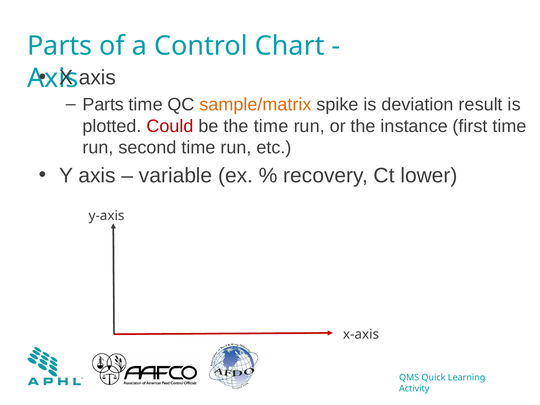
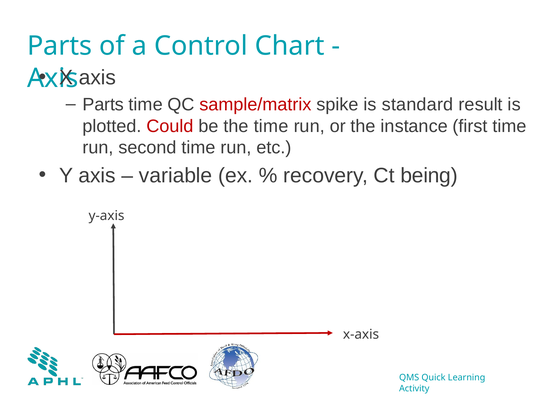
sample/matrix colour: orange -> red (256, 104)
deviation: deviation -> standard (418, 104)
lower: lower -> being (429, 175)
